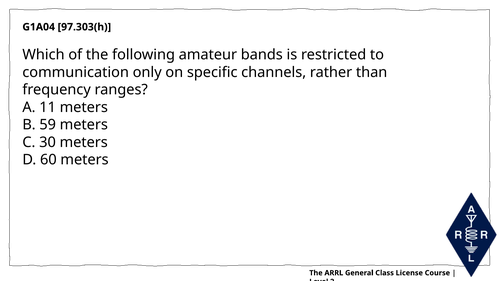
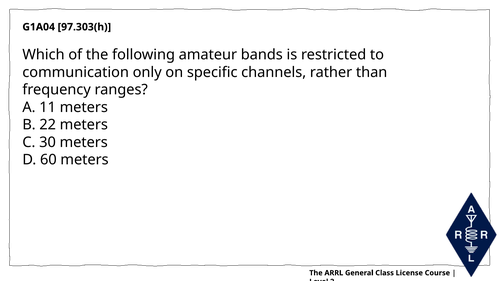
59: 59 -> 22 (48, 125)
